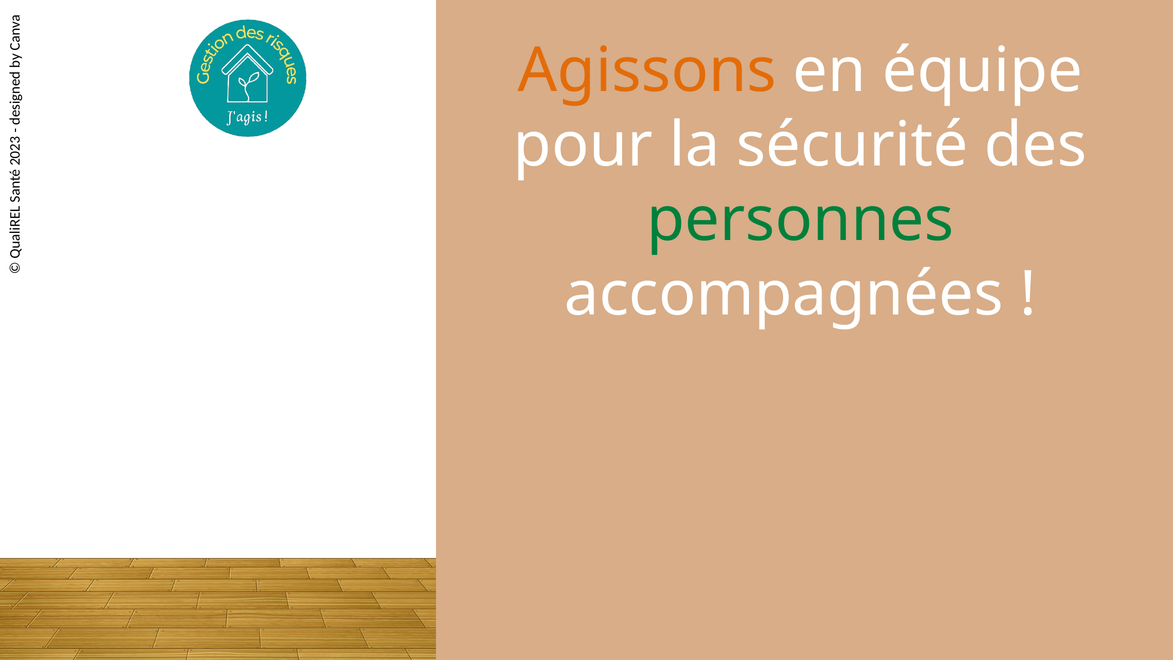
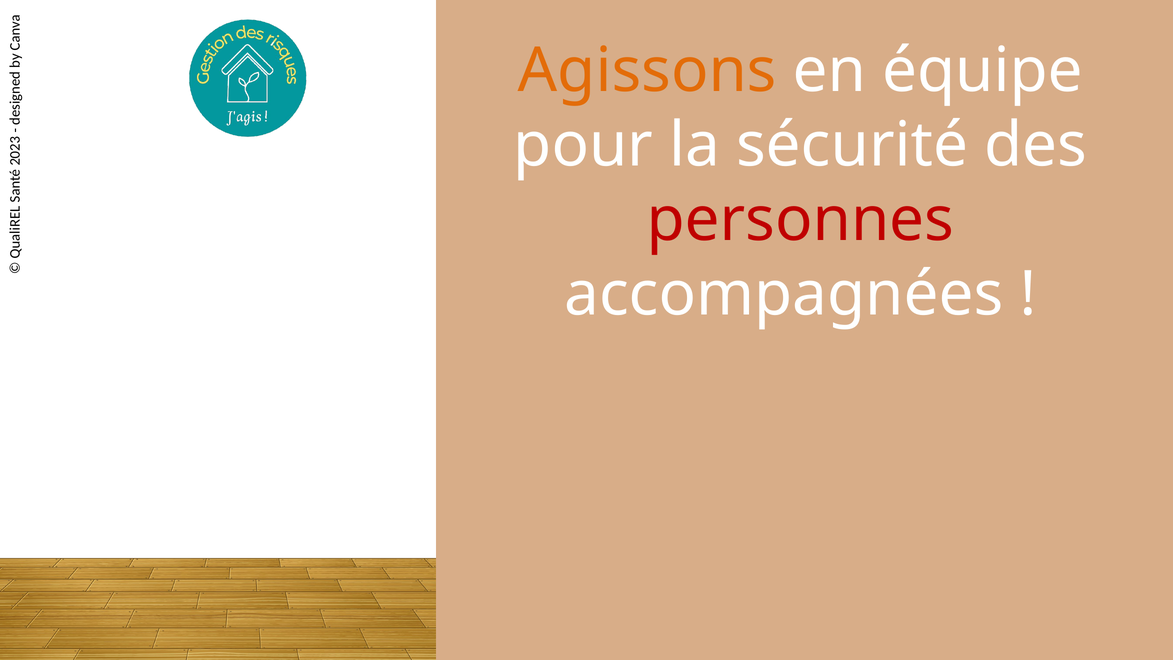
personnes colour: green -> red (800, 220)
